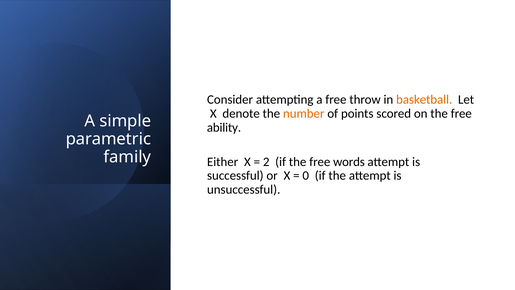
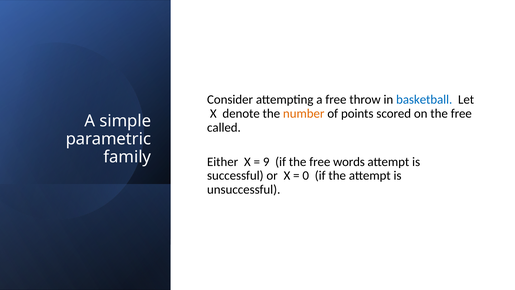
basketball colour: orange -> blue (424, 100)
ability: ability -> called (224, 127)
2: 2 -> 9 (266, 162)
